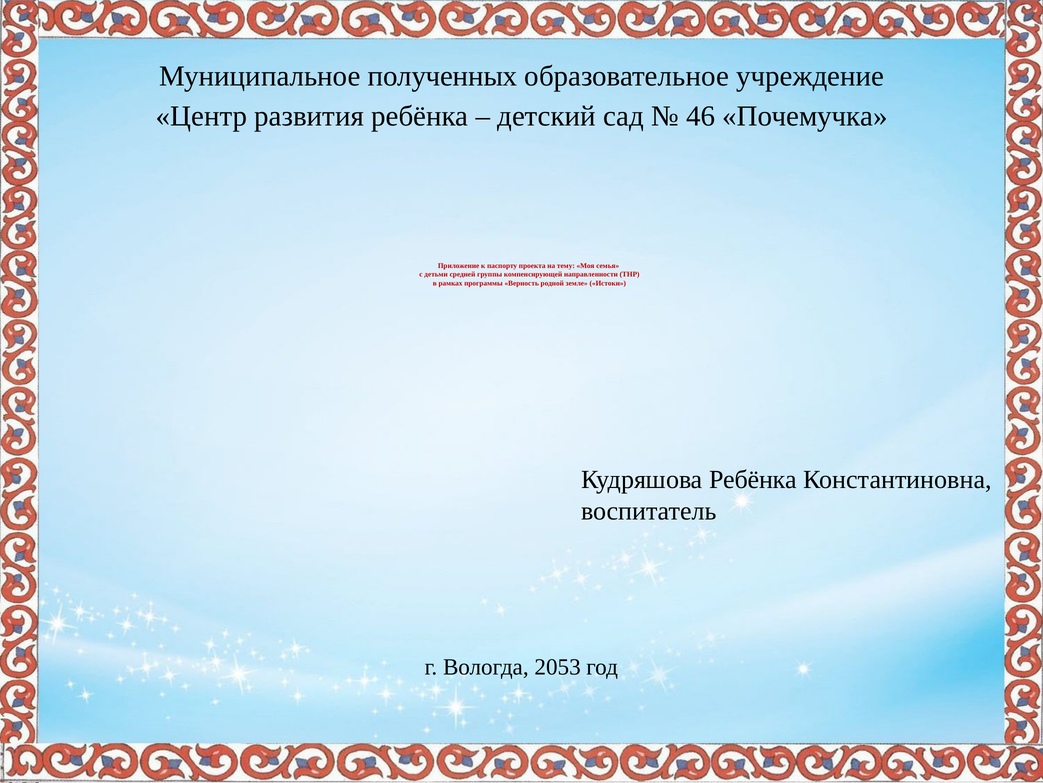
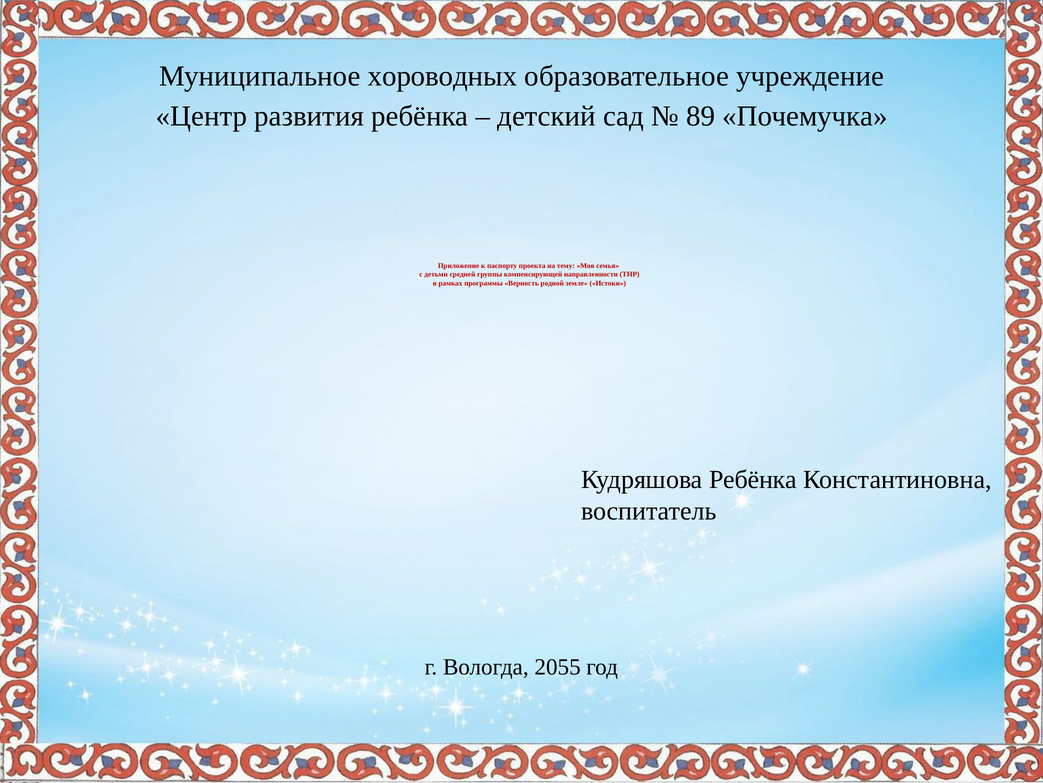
полученных: полученных -> хороводных (443, 76)
46: 46 -> 89 (701, 116)
2053: 2053 -> 2055 (558, 666)
